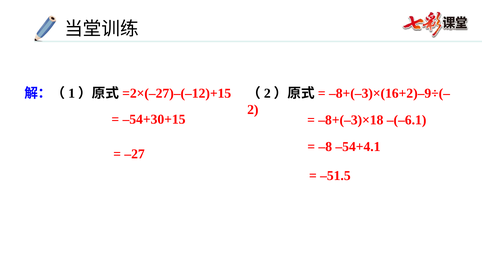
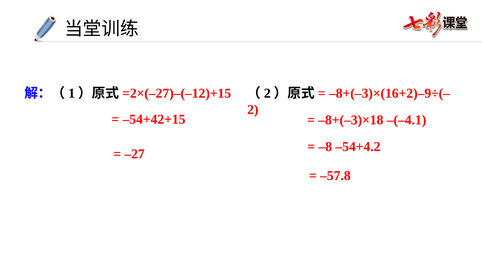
–54+30+15: –54+30+15 -> –54+42+15 (154, 119)
–(–6.1: –(–6.1 -> –(–4.1 (407, 120)
–54+4.1: –54+4.1 -> –54+4.2 (358, 147)
–51.5: –51.5 -> –57.8 (335, 176)
